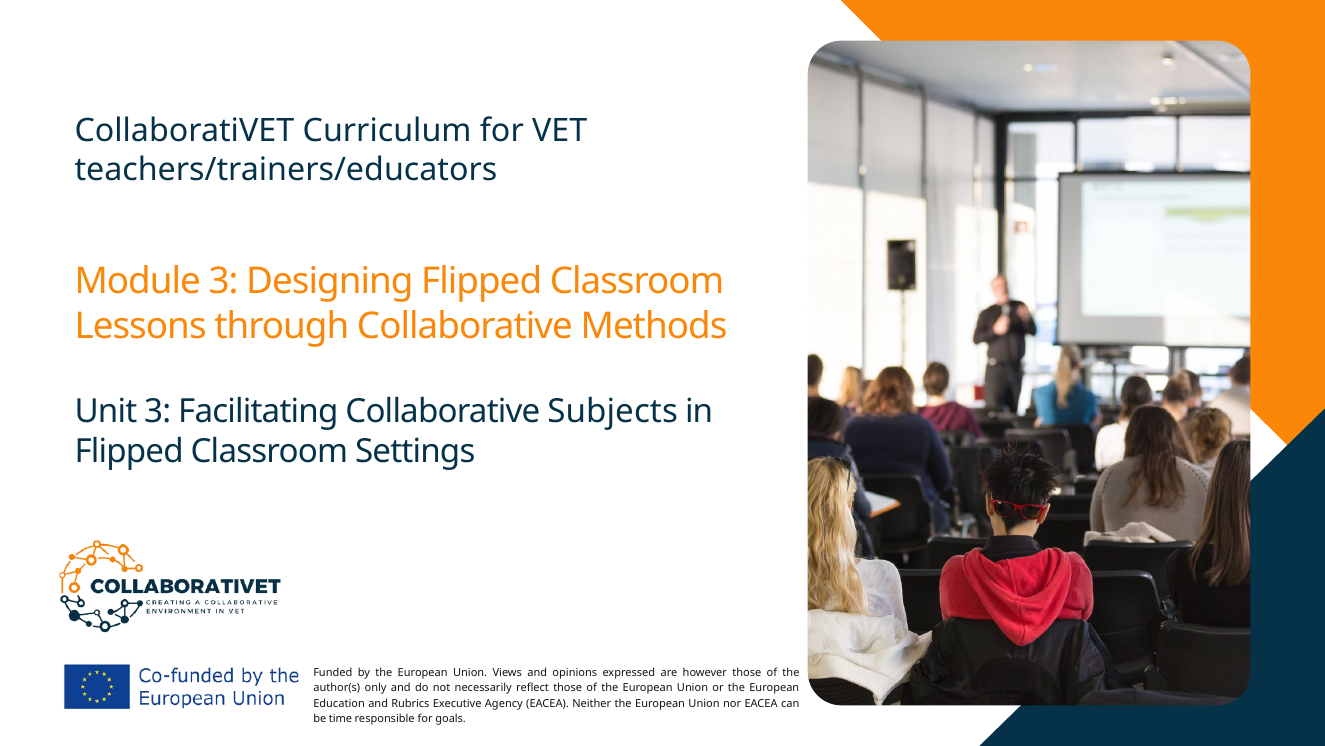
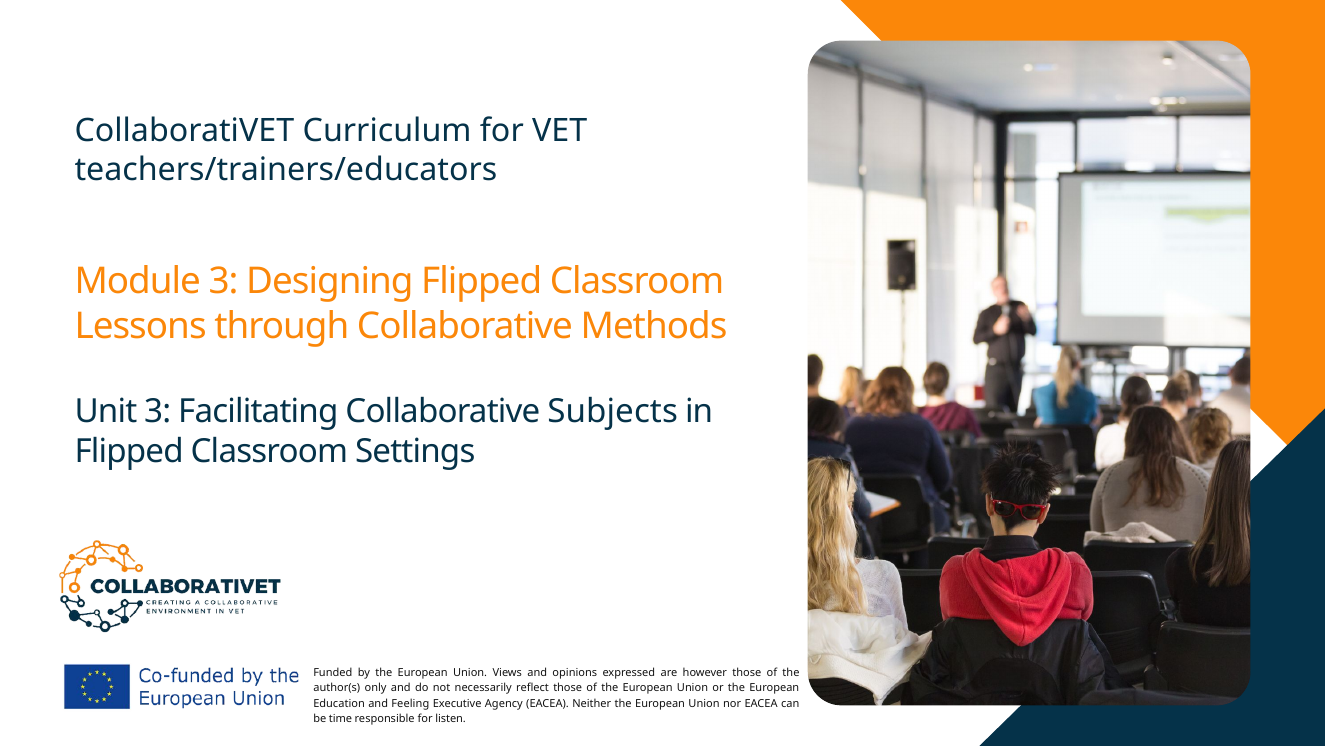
Rubrics: Rubrics -> Feeling (410, 703)
goals: goals -> listen (451, 719)
